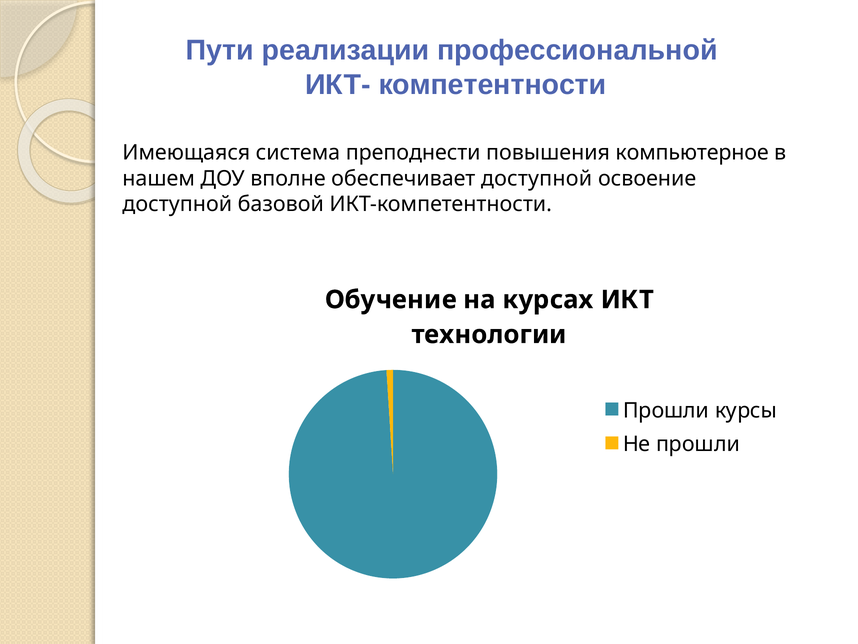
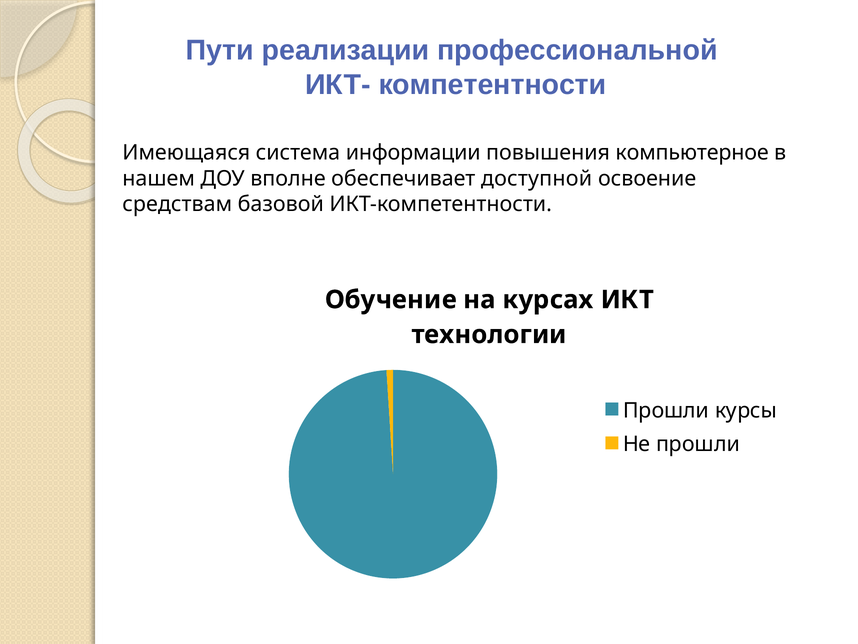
преподнести: преподнести -> информации (413, 153)
доступной: доступной -> средствам (177, 204)
